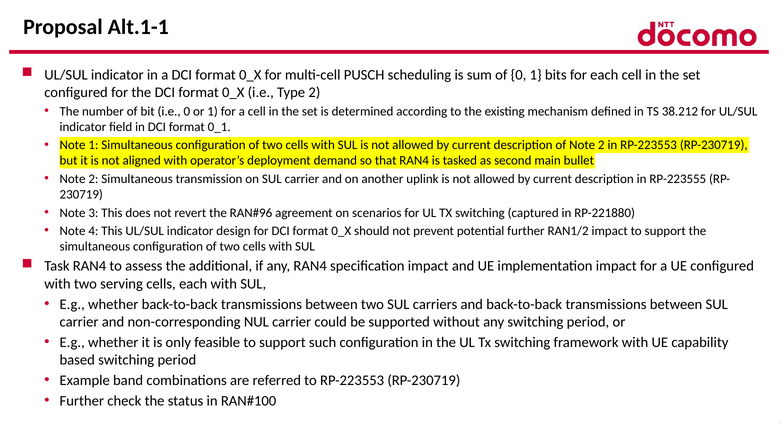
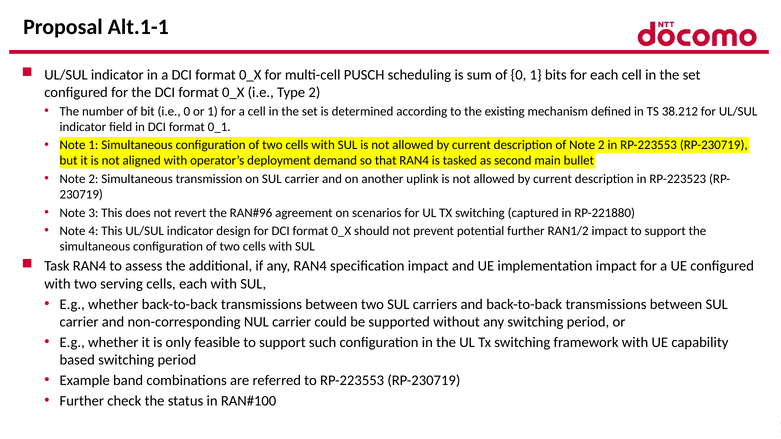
RP-223555: RP-223555 -> RP-223523 (678, 179)
